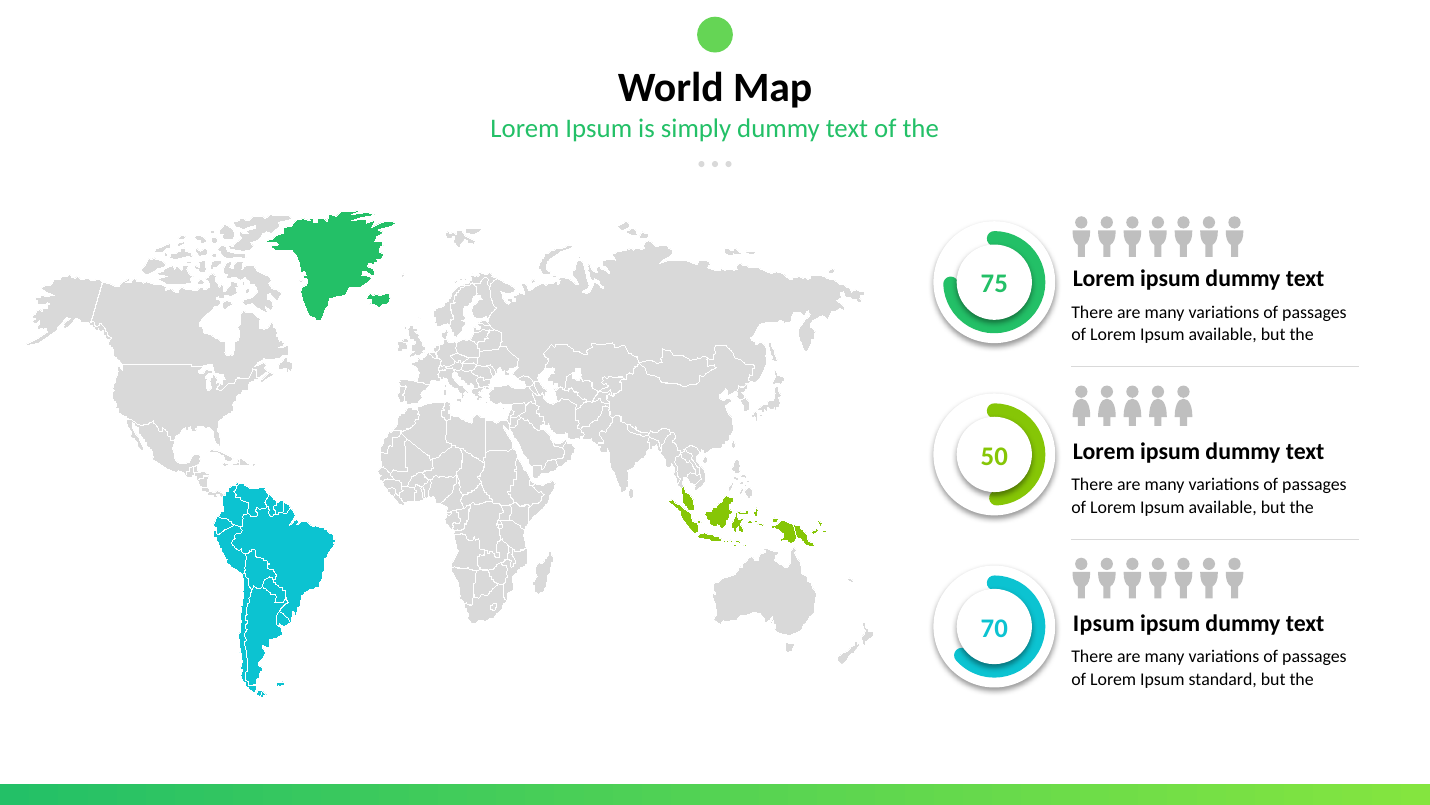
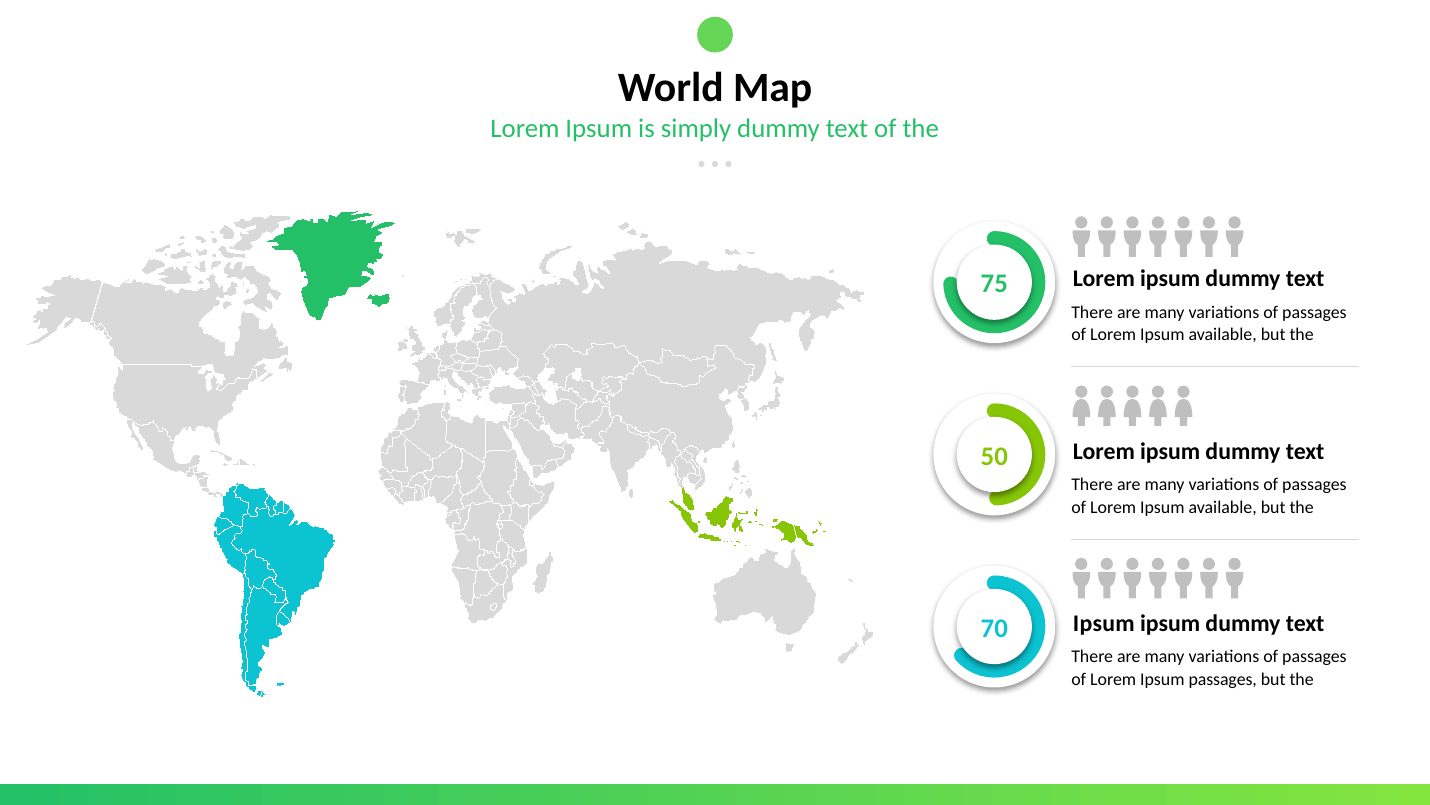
Ipsum standard: standard -> passages (1223, 679)
